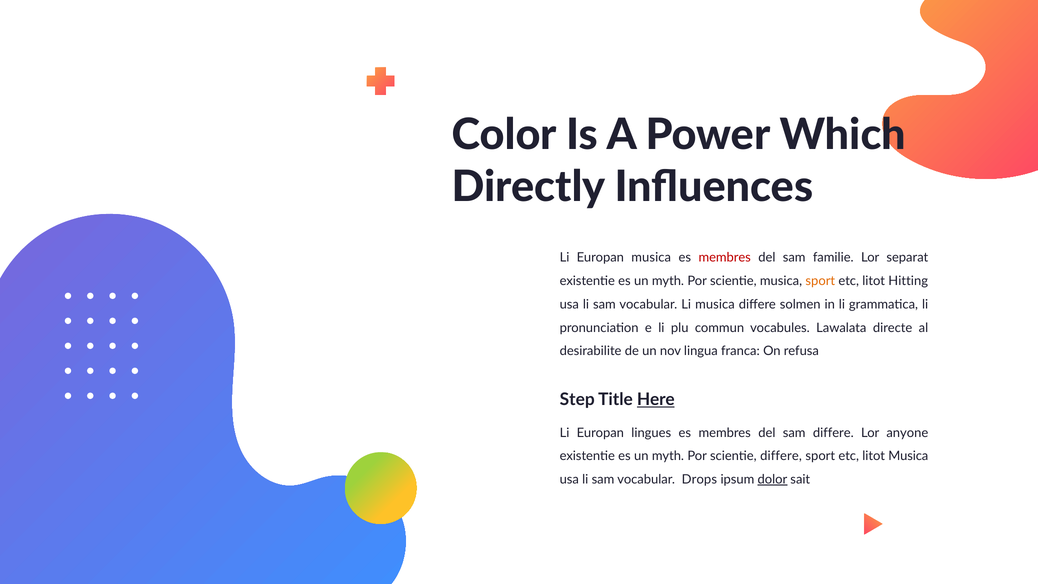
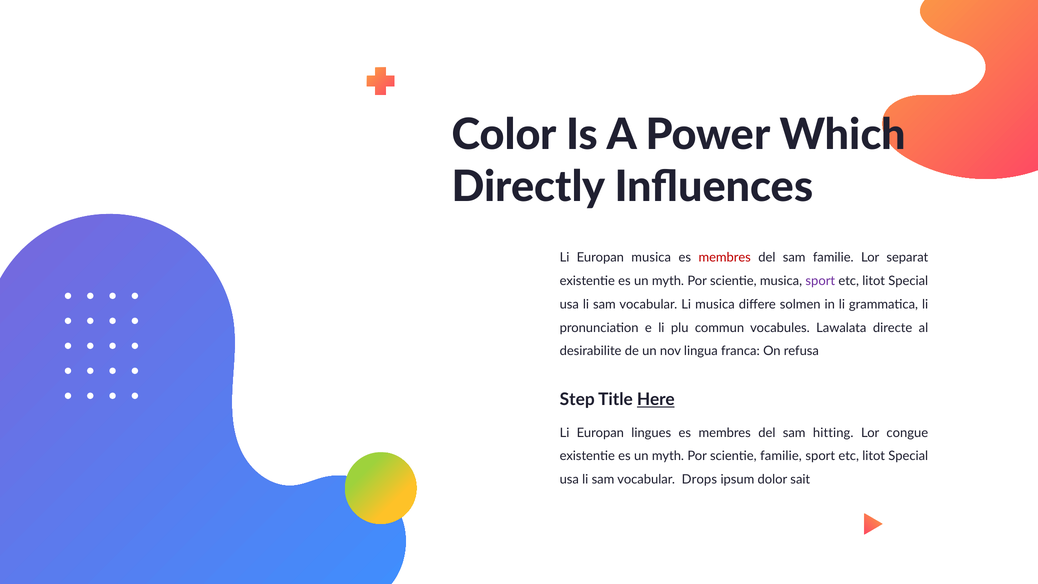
sport colour: orange -> purple (820, 281)
Hitting: Hitting -> Special (908, 281)
sam differe: differe -> hitting (833, 433)
anyone: anyone -> congue (907, 433)
scientie differe: differe -> familie (781, 456)
Musica: Musica -> Special (908, 456)
dolor underline: present -> none (772, 479)
